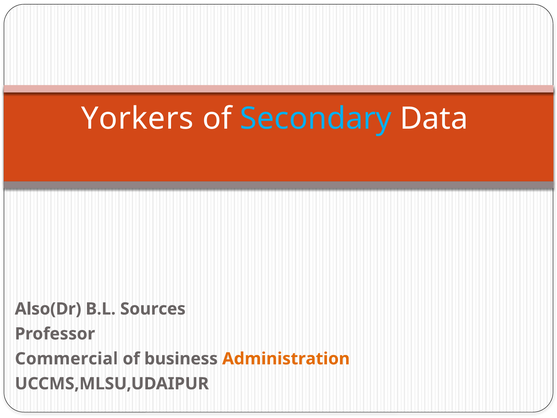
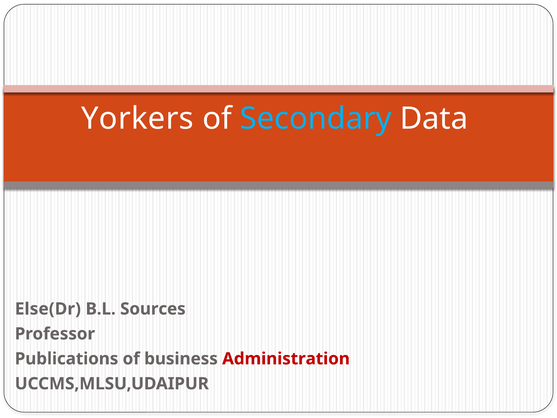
Also(Dr: Also(Dr -> Else(Dr (48, 309)
Commercial: Commercial -> Publications (67, 359)
Administration colour: orange -> red (286, 359)
